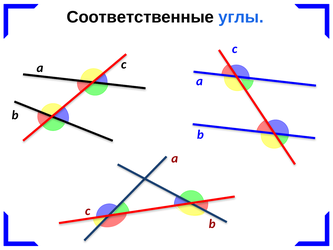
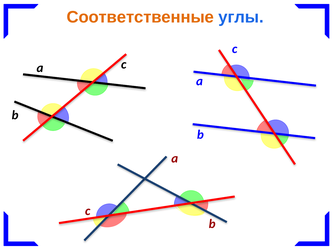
Соответственные colour: black -> orange (140, 17)
